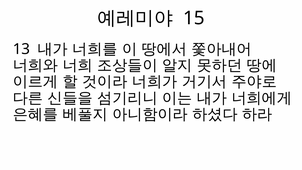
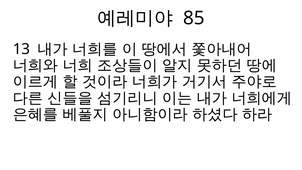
15: 15 -> 85 (194, 18)
